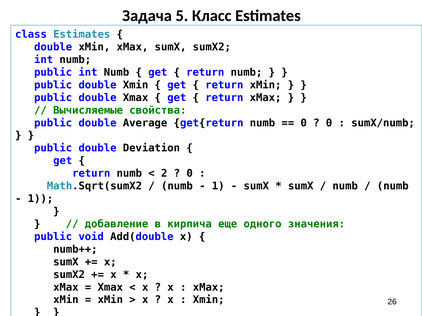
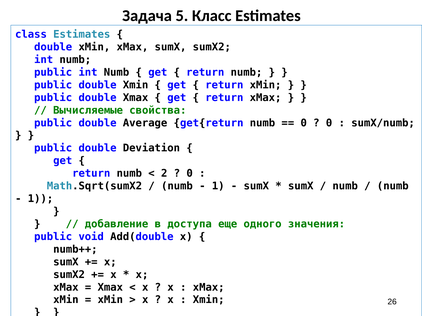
кирпича: кирпича -> доступа (190, 224)
